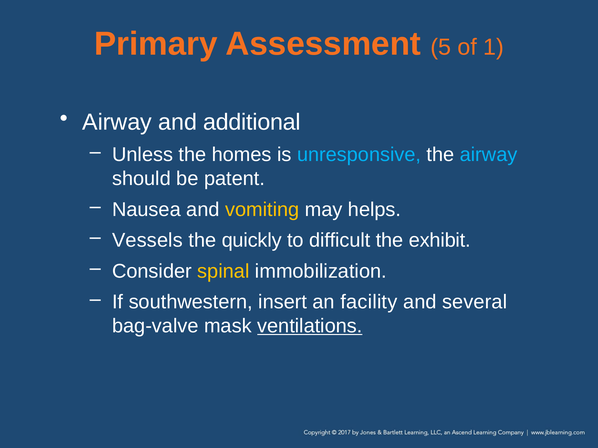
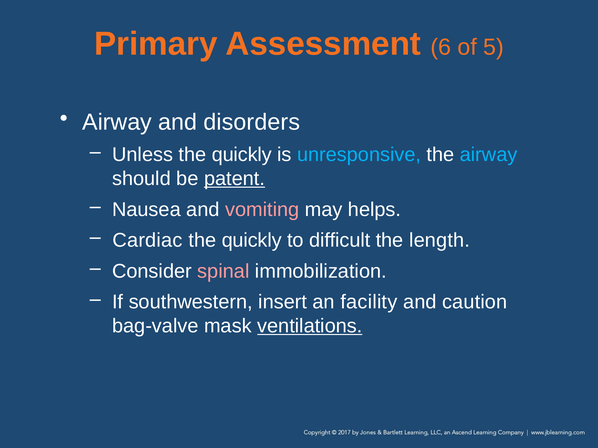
5: 5 -> 6 (441, 47)
1: 1 -> 5 (494, 47)
additional: additional -> disorders (252, 122)
Unless the homes: homes -> quickly (242, 155)
patent underline: none -> present (235, 179)
vomiting colour: yellow -> pink (262, 210)
Vessels: Vessels -> Cardiac (147, 241)
exhibit: exhibit -> length (440, 241)
spinal colour: yellow -> pink (223, 271)
several: several -> caution (475, 302)
